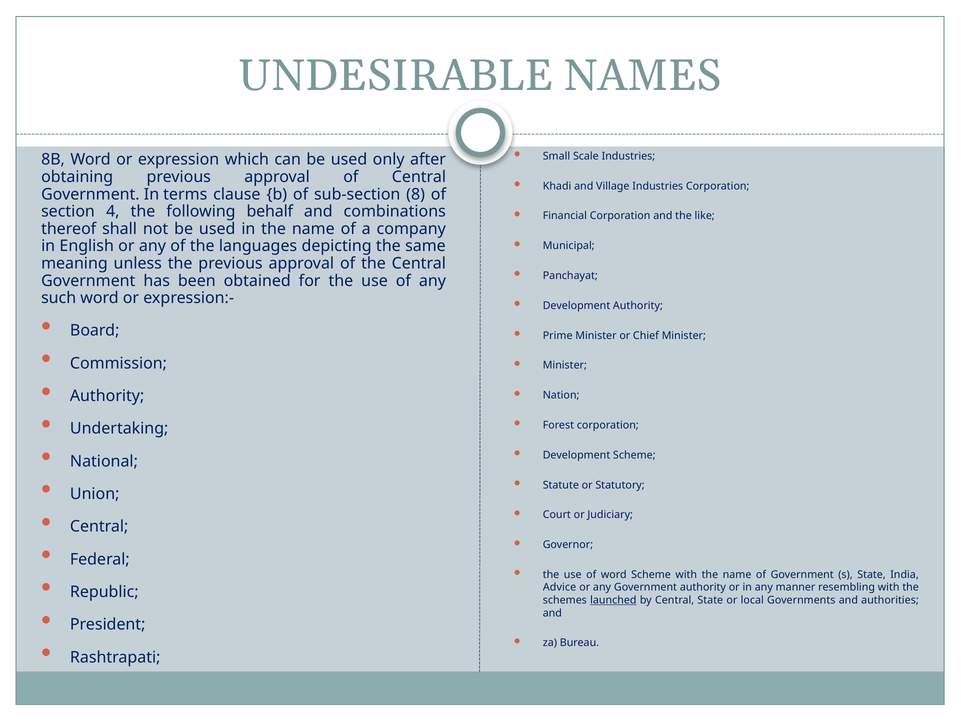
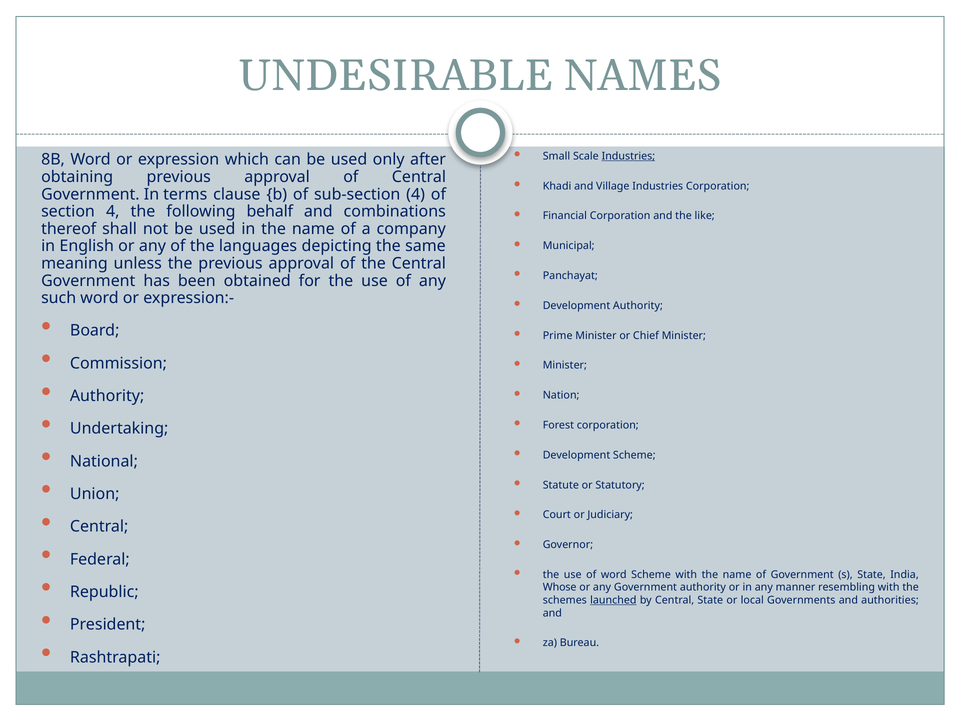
Industries underline: none -> present (628, 156)
sub-section 8: 8 -> 4 (416, 194)
Advice: Advice -> Whose (560, 587)
